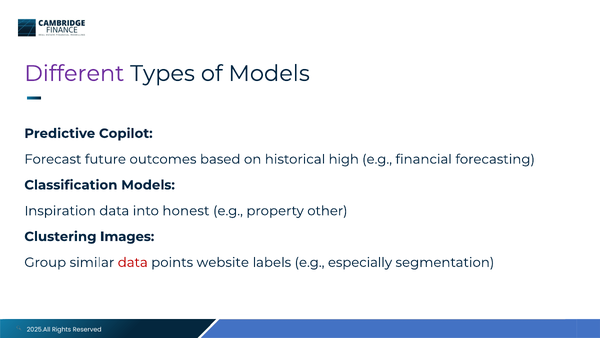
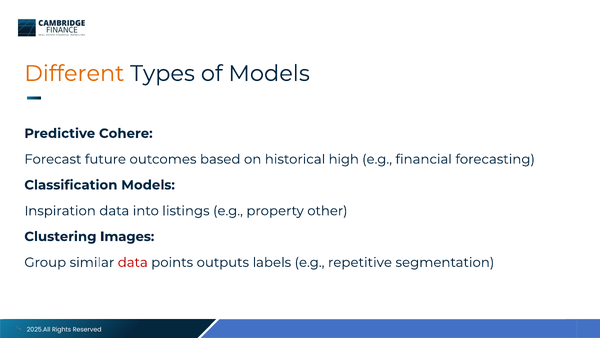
Different colour: purple -> orange (74, 73)
Copilot: Copilot -> Cohere (126, 133)
honest: honest -> listings (186, 211)
website: website -> outputs (223, 262)
especially: especially -> repetitive (360, 262)
